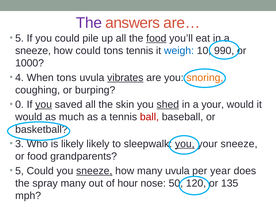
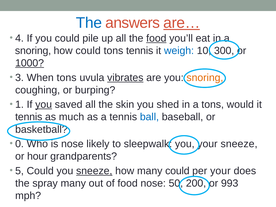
The colour: purple -> blue (89, 23)
are… underline: none -> present (182, 23)
5: 5 -> 4 (19, 38)
sneeze: sneeze -> snoring (33, 51)
990: 990 -> 300 (224, 51)
1000 underline: none -> present (30, 63)
4: 4 -> 3 (19, 78)
0: 0 -> 1 (19, 105)
shed underline: present -> none (168, 105)
a your: your -> tons (213, 105)
would: would -> tennis (29, 117)
ball colour: red -> blue (149, 117)
3: 3 -> 0 (19, 144)
is likely: likely -> nose (72, 144)
you underline: present -> none (185, 144)
or food: food -> hour (37, 156)
many uvula: uvula -> could (177, 171)
per year: year -> your (220, 171)
of hour: hour -> food (128, 183)
120: 120 -> 200 (196, 183)
135: 135 -> 993 (230, 183)
